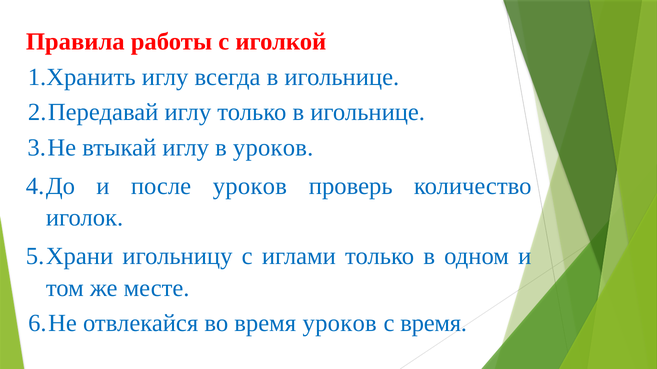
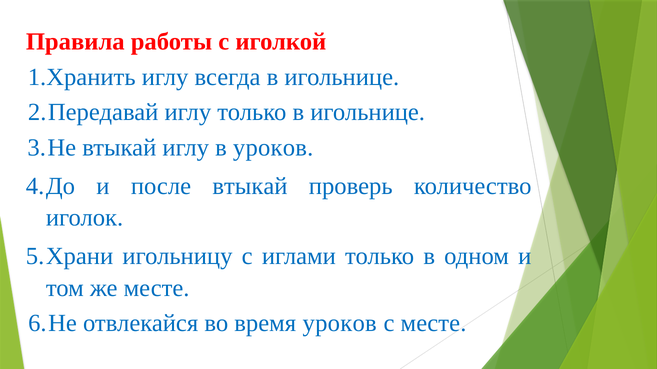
после уроков: уроков -> втыкай (250, 186)
с время: время -> месте (433, 323)
